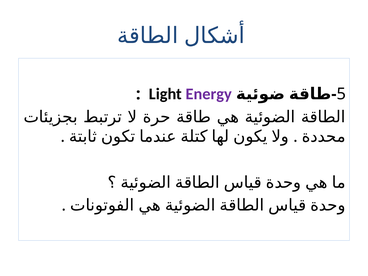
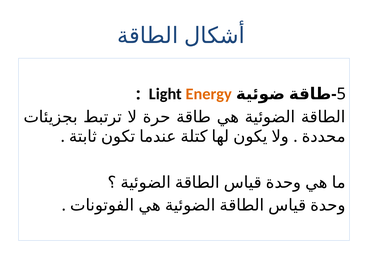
Energy colour: purple -> orange (209, 94)
